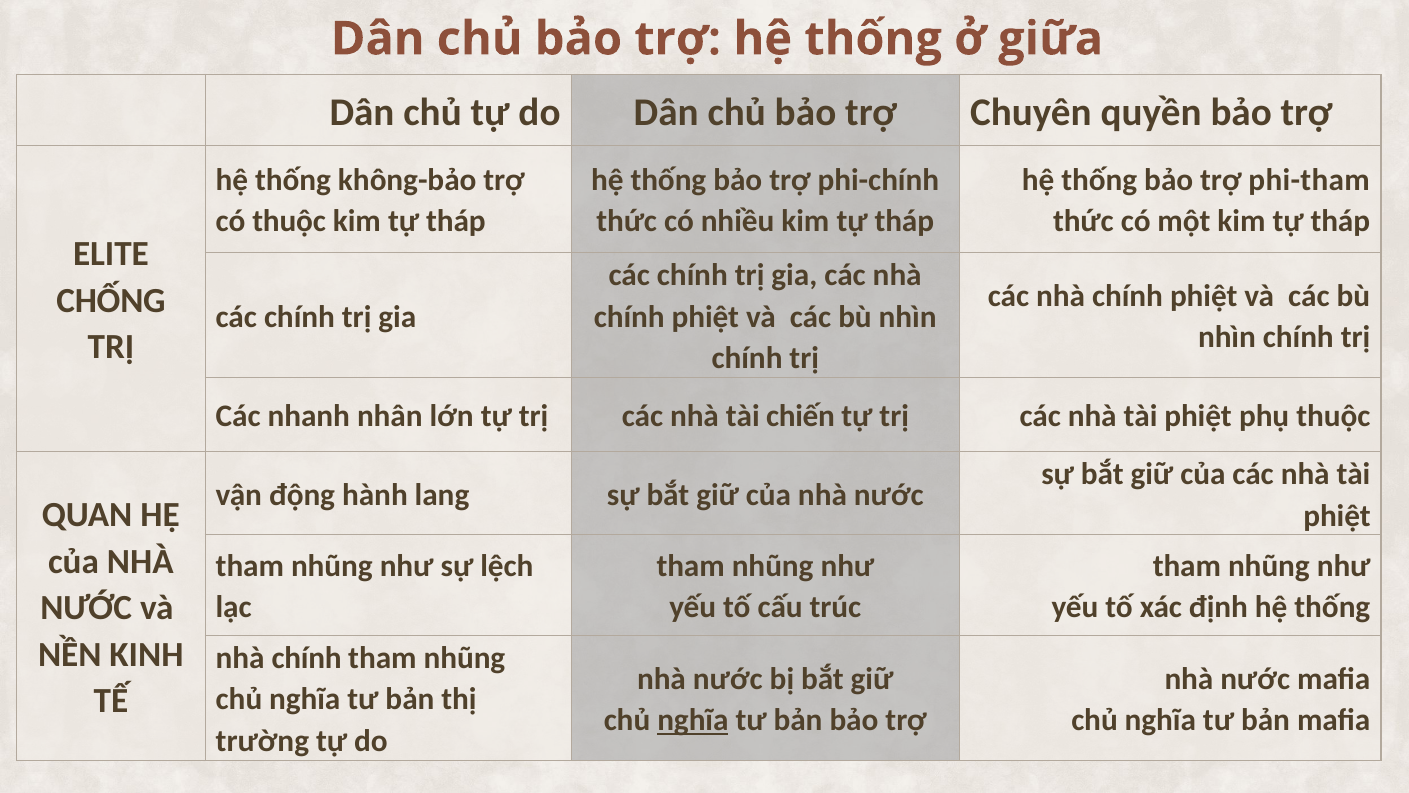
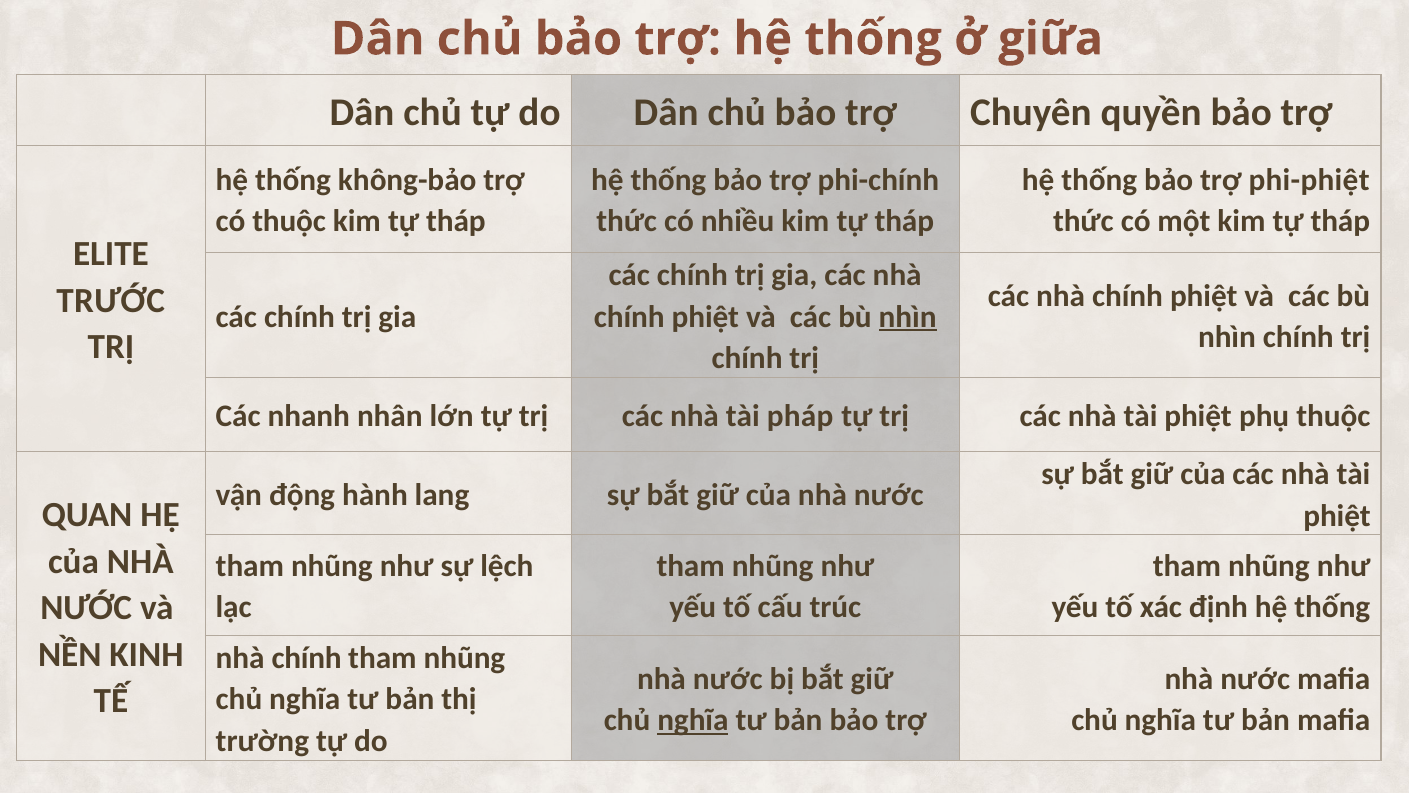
phi-tham: phi-tham -> phi-phiệt (1309, 180)
CHỐNG: CHỐNG -> TRƯỚC (111, 301)
nhìn underline: none -> present (908, 317)
chiến: chiến -> pháp (800, 416)
